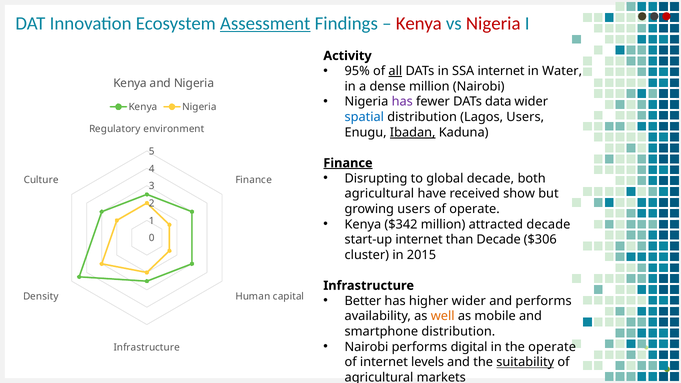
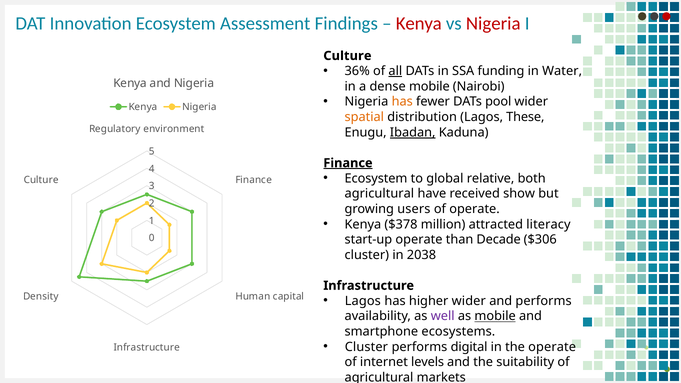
Assessment underline: present -> none (265, 23)
Activity: Activity -> Culture (347, 56)
95%: 95% -> 36% (357, 71)
SSA internet: internet -> funding (501, 71)
dense million: million -> mobile (429, 86)
has colour: purple -> orange (402, 102)
data: data -> pool (498, 102)
spatial colour: blue -> orange (364, 117)
Lagos Users: Users -> These (525, 117)
Disrupting: Disrupting -> Ecosystem (376, 178)
global decade: decade -> relative (491, 178)
$342: $342 -> $378 (401, 224)
attracted decade: decade -> literacy (548, 224)
start-up internet: internet -> operate (419, 240)
2015: 2015 -> 2038 (421, 255)
Better: Better -> Lagos (363, 301)
well colour: orange -> purple (443, 316)
mobile underline: none -> present (495, 316)
smartphone distribution: distribution -> ecosystems (458, 332)
Nairobi: Nairobi -> Cluster (366, 347)
suitability underline: present -> none (525, 362)
